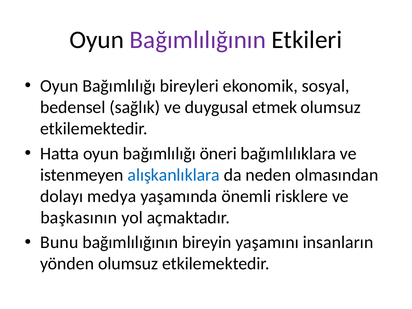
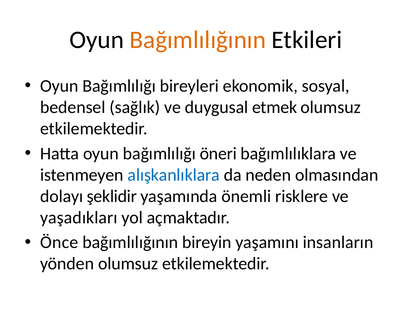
Bağımlılığının colour: purple -> orange (198, 40)
medya: medya -> şeklidir (112, 196)
başkasının: başkasının -> yaşadıkları (79, 218)
Bunu: Bunu -> Önce (59, 242)
